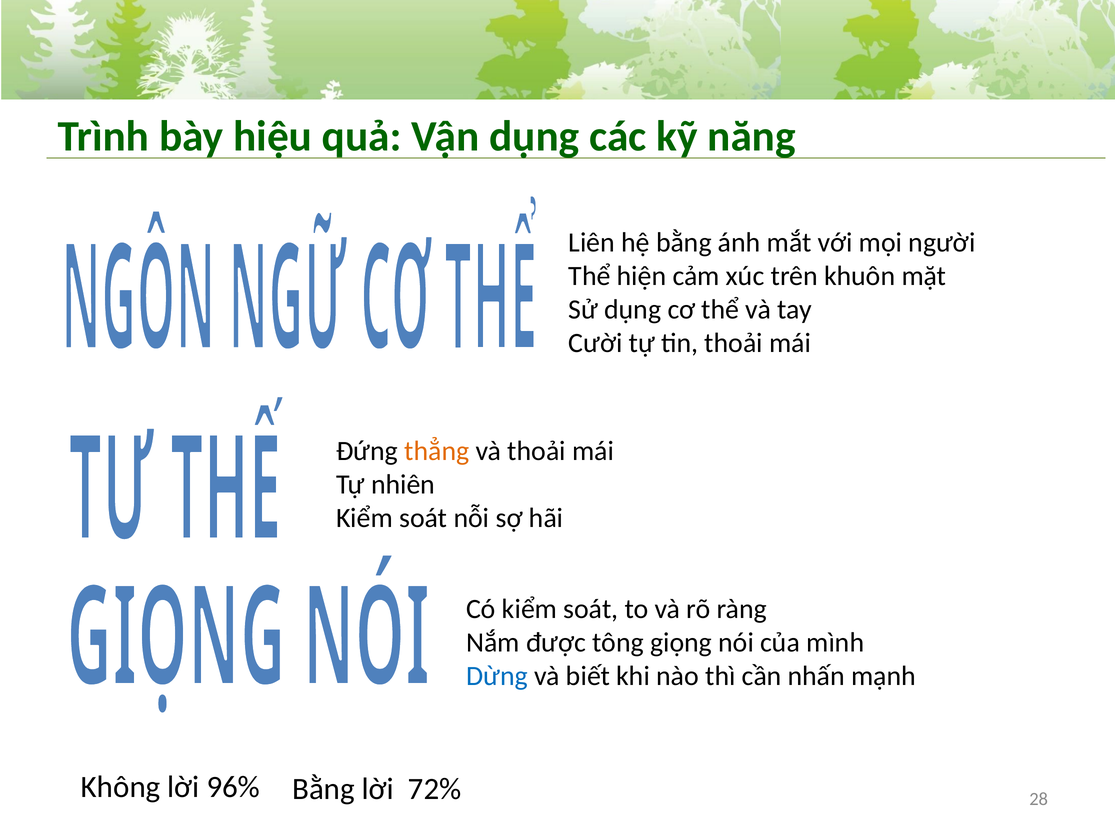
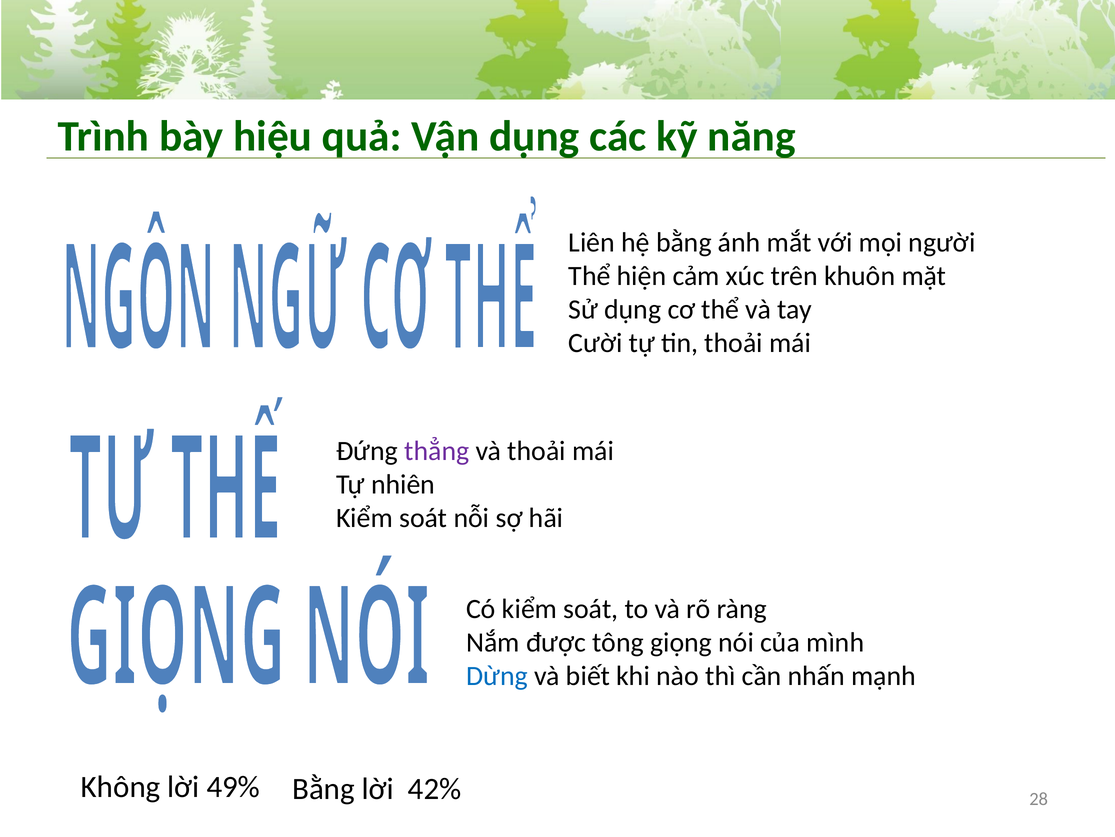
thẳng colour: orange -> purple (437, 450)
96%: 96% -> 49% (233, 786)
72%: 72% -> 42% (435, 788)
